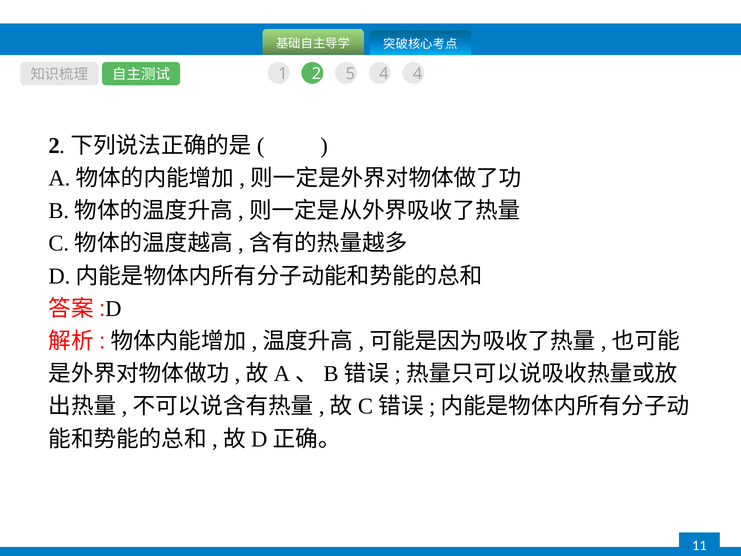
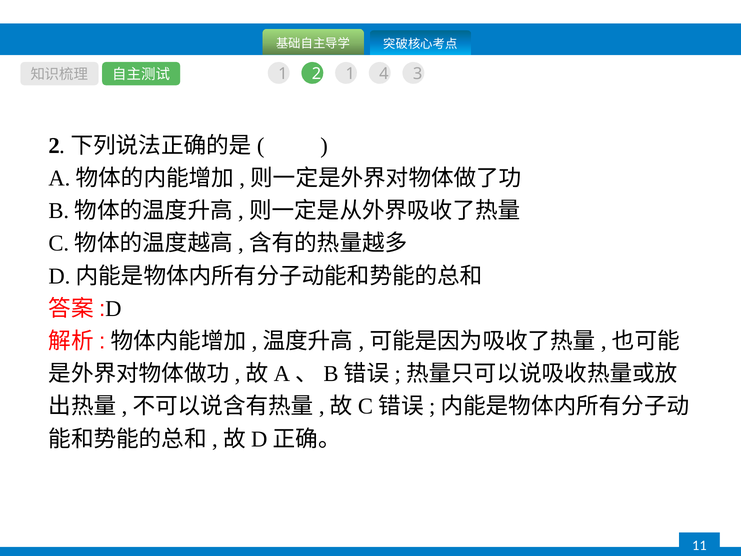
2 5: 5 -> 1 (350, 74)
4 4: 4 -> 3 (418, 74)
